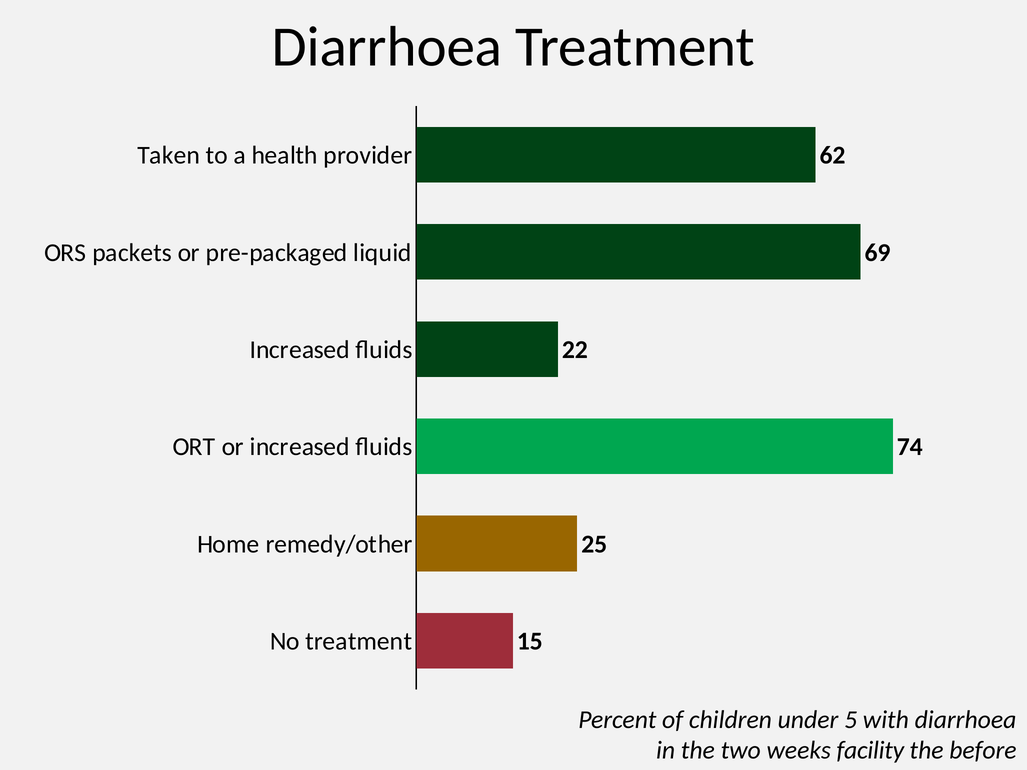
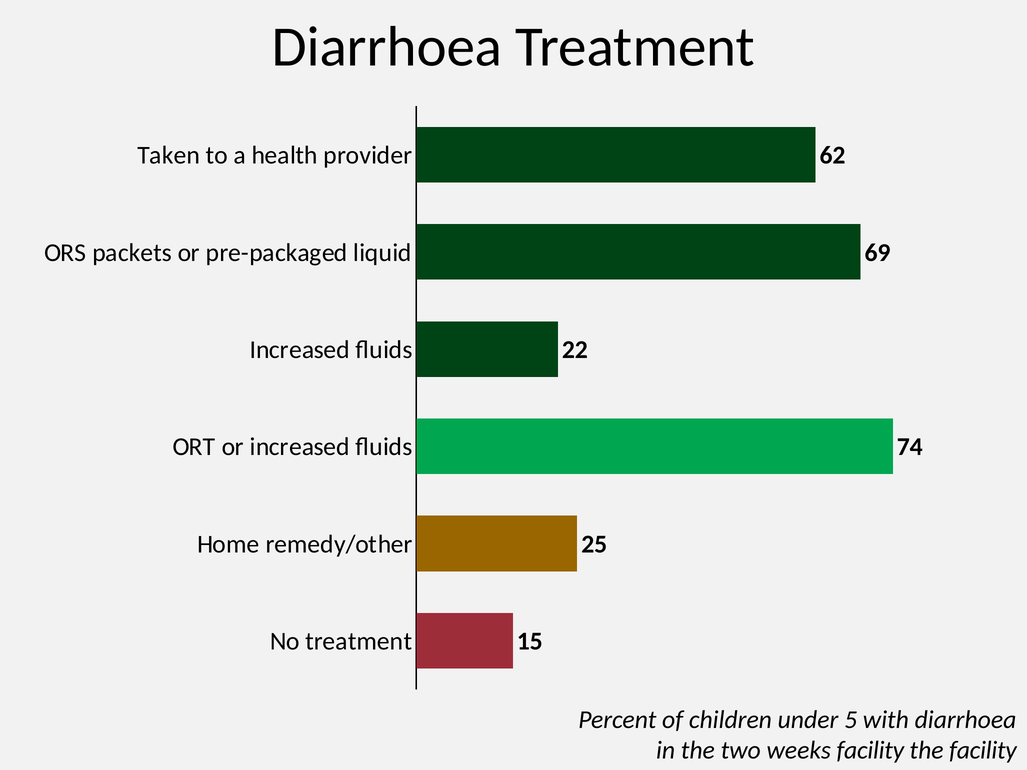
the before: before -> facility (983, 751)
